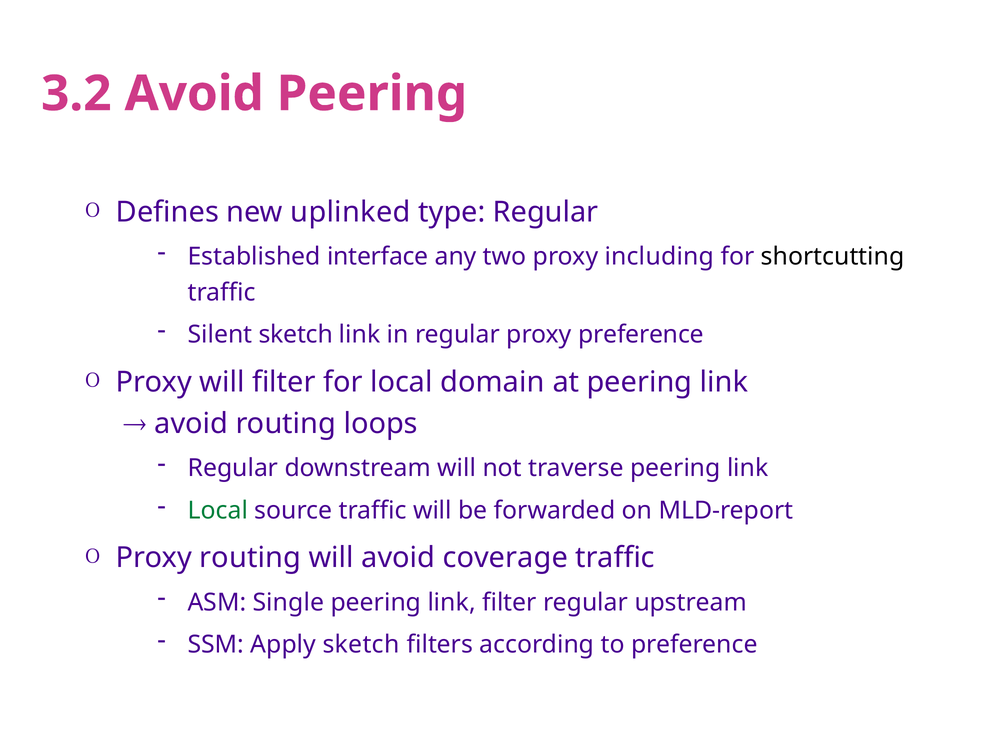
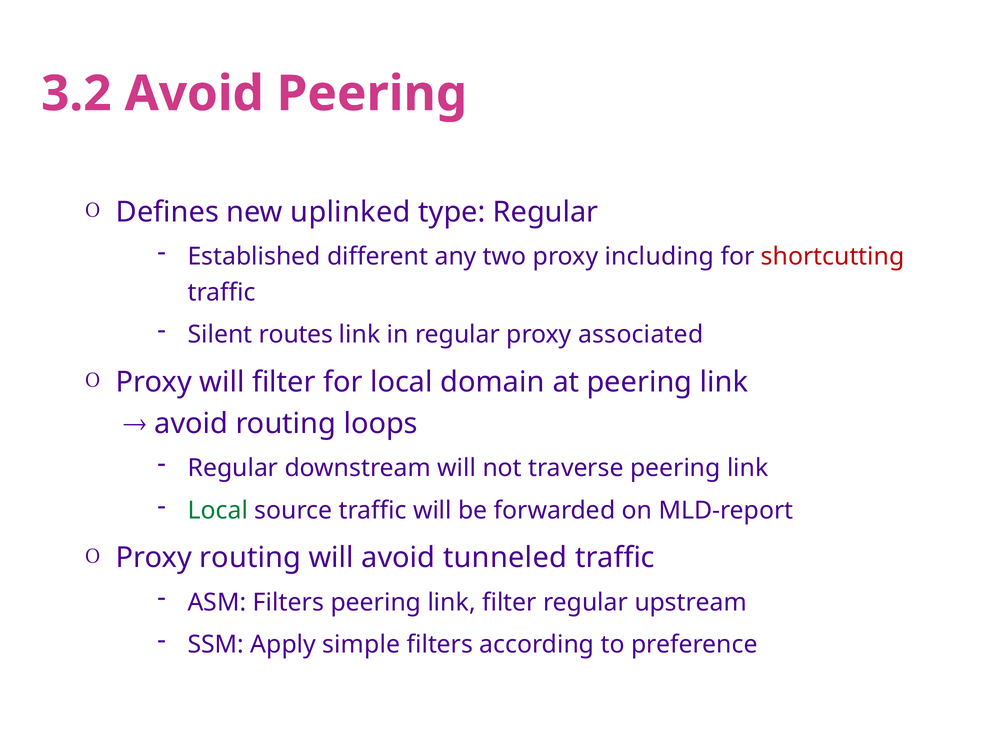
interface: interface -> different (378, 257)
shortcutting colour: black -> red (833, 257)
Silent sketch: sketch -> routes (296, 335)
proxy preference: preference -> associated (641, 335)
coverage: coverage -> tunneled (505, 558)
ASM Single: Single -> Filters (288, 602)
Apply sketch: sketch -> simple (361, 644)
